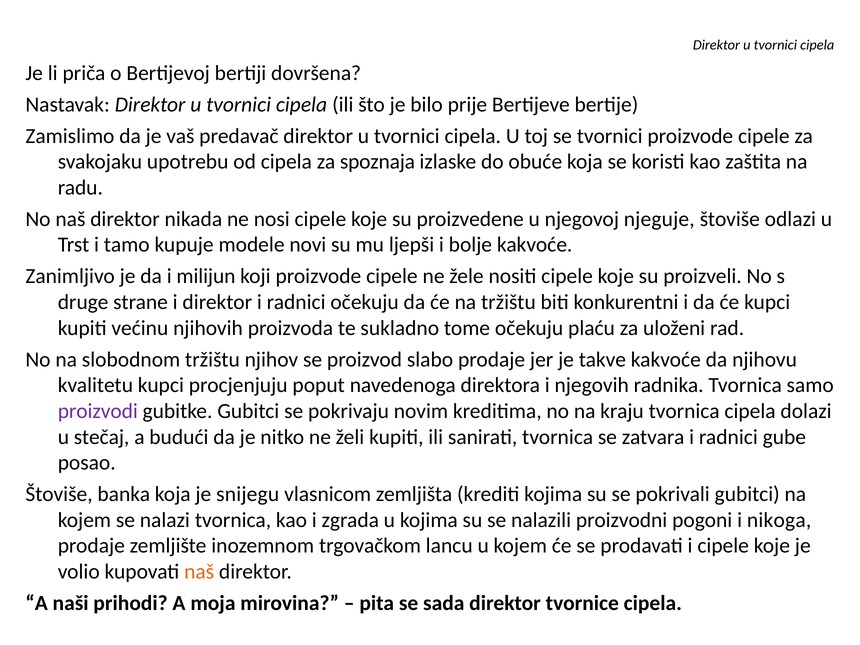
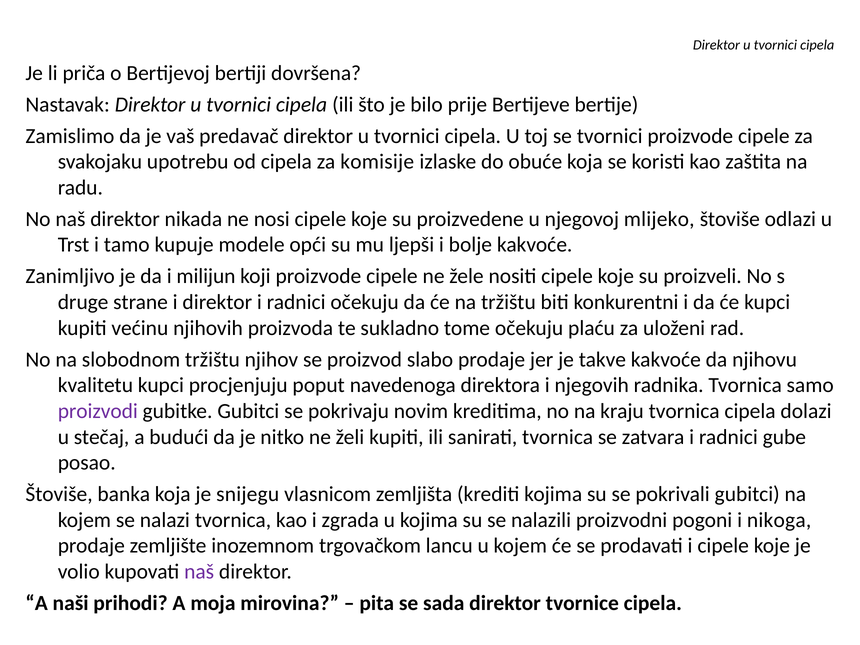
spoznaja: spoznaja -> komisije (377, 162)
njeguje: njeguje -> mlijeko (659, 219)
novi: novi -> opći (308, 245)
naš colour: orange -> purple (199, 572)
